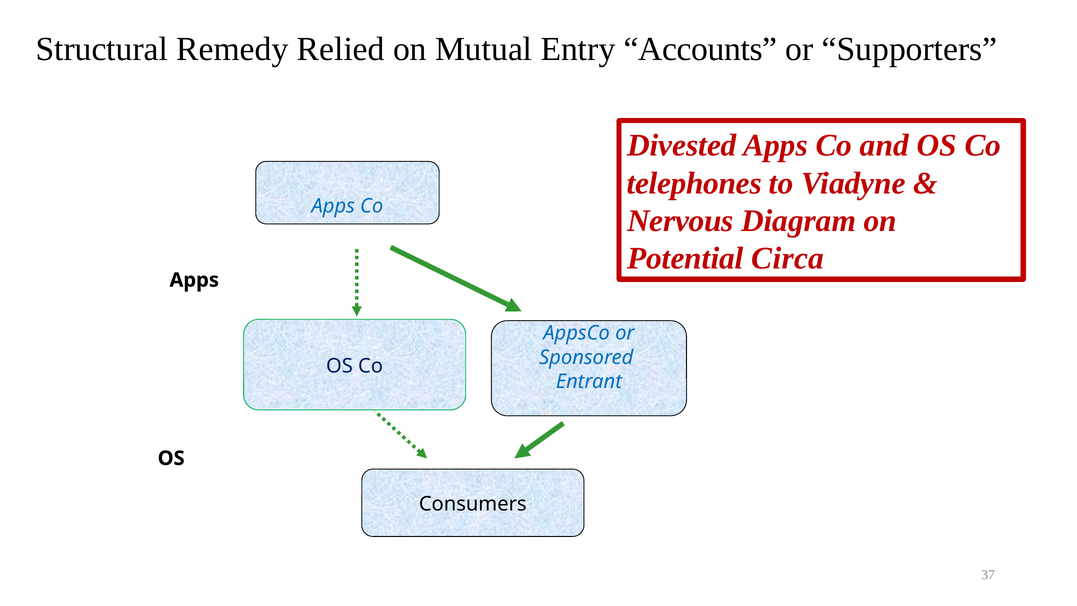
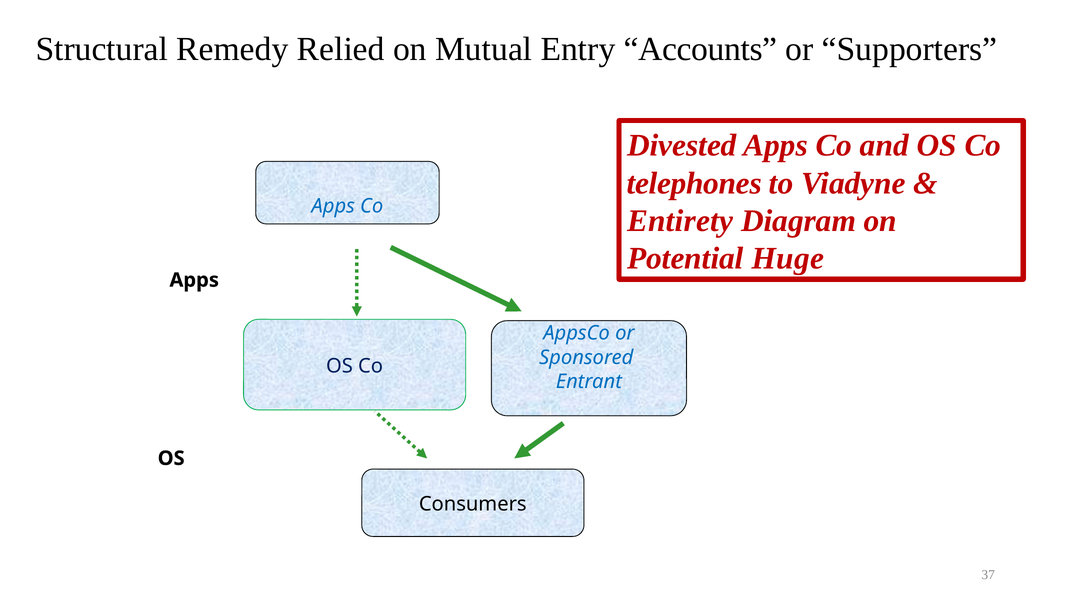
Nervous: Nervous -> Entirety (680, 221)
Circa: Circa -> Huge (788, 259)
